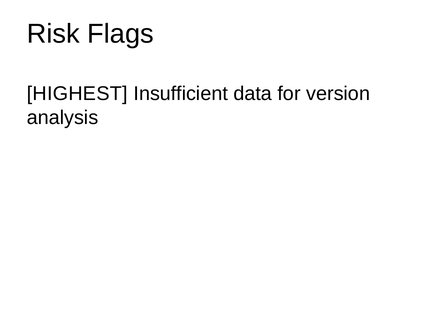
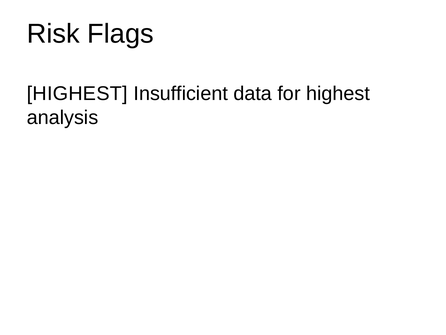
for version: version -> highest (338, 94)
